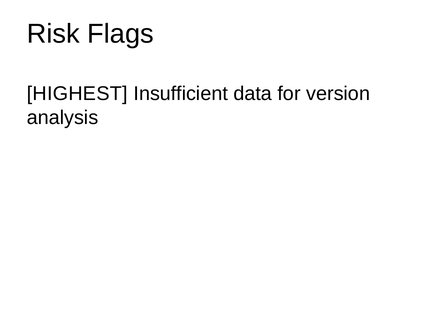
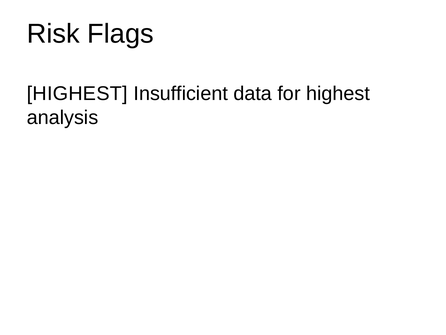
for version: version -> highest (338, 94)
